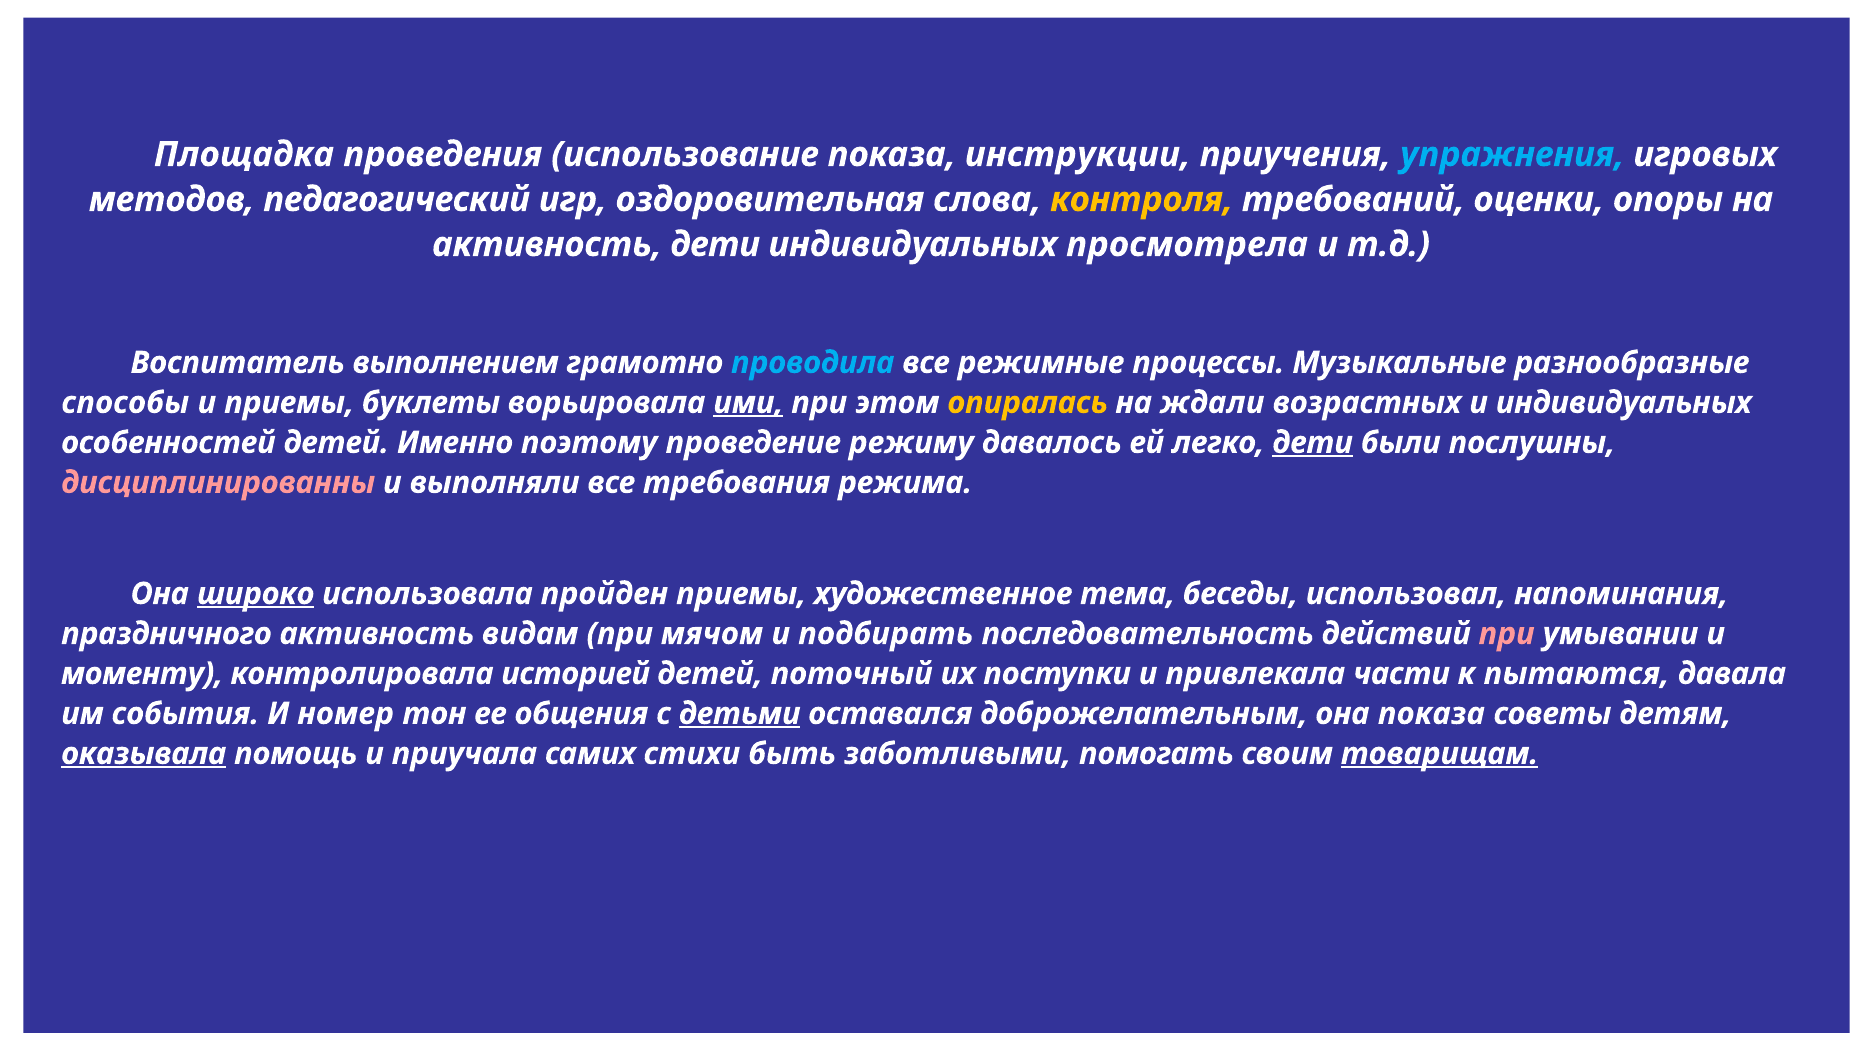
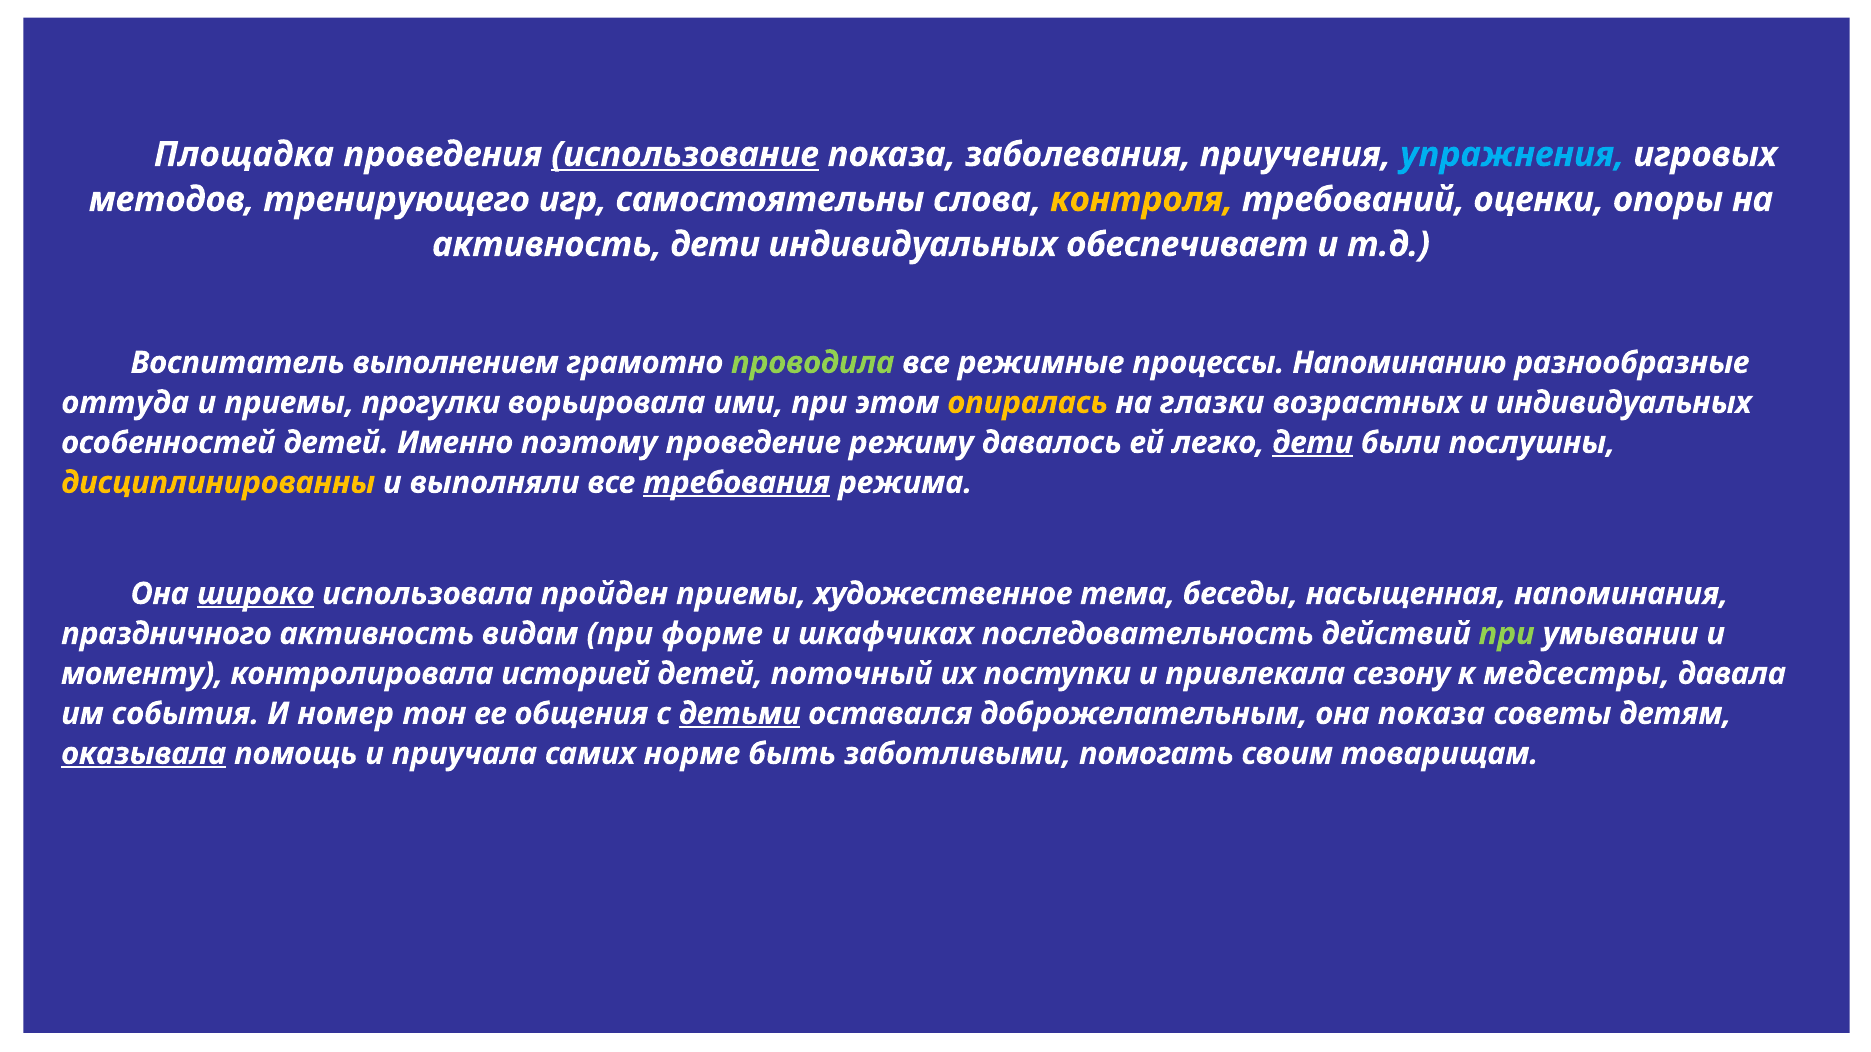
использование underline: none -> present (685, 155)
инструкции: инструкции -> заболевания (1078, 155)
педагогический: педагогический -> тренирующего (397, 200)
оздоровительная: оздоровительная -> самостоятельны (770, 200)
просмотрела: просмотрела -> обеспечивает (1187, 245)
проводила colour: light blue -> light green (813, 363)
Музыкальные: Музыкальные -> Напоминанию (1399, 363)
способы: способы -> оттуда (125, 403)
буклеты: буклеты -> прогулки (431, 403)
ими underline: present -> none (748, 403)
ждали: ждали -> глазки (1212, 403)
дисциплинированны colour: pink -> yellow (218, 483)
требования underline: none -> present (737, 483)
использовал: использовал -> насыщенная (1406, 594)
мячом: мячом -> форме (712, 634)
подбирать: подбирать -> шкафчиках (886, 634)
при colour: pink -> light green (1507, 634)
части: части -> сезону (1402, 674)
пытаются: пытаются -> медсестры (1576, 674)
стихи: стихи -> норме (692, 754)
товарищам underline: present -> none (1440, 754)
